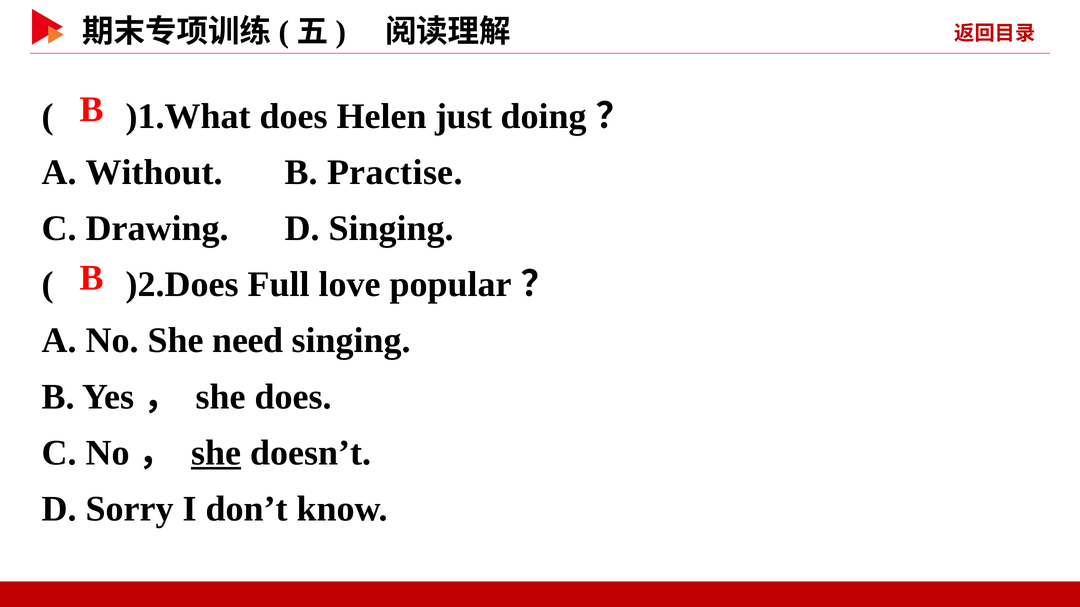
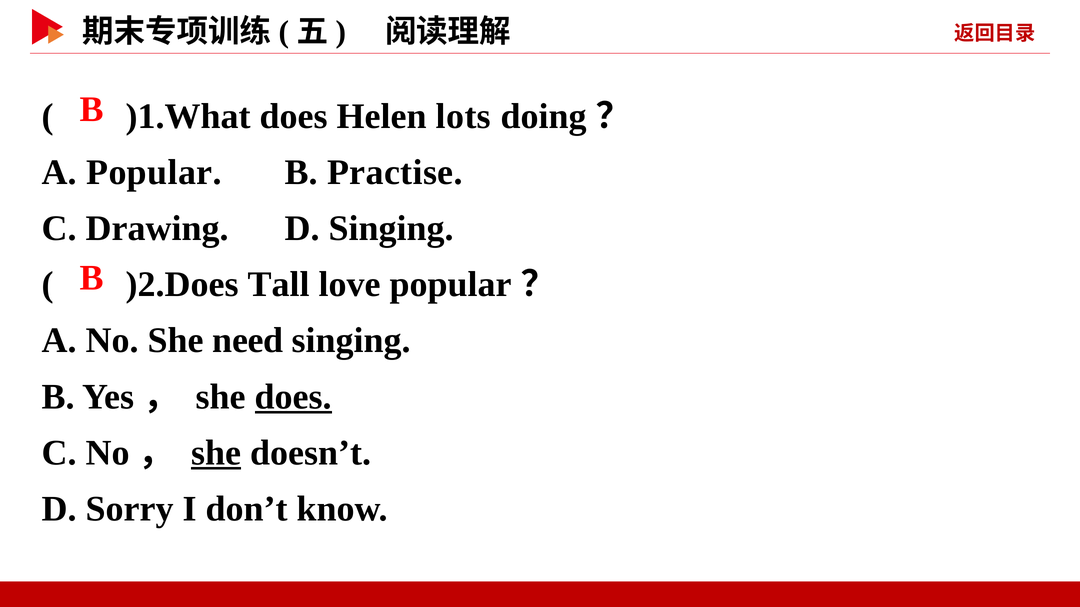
just: just -> lots (463, 116)
A Without: Without -> Popular (154, 172)
Full: Full -> Tall (279, 285)
does underline: none -> present (293, 397)
